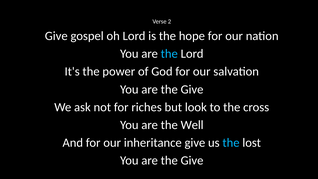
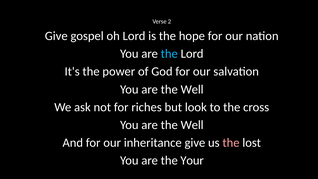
Give: Give -> Well (192, 89)
the colour: light blue -> pink (231, 143)
Give: Give -> Your (192, 160)
